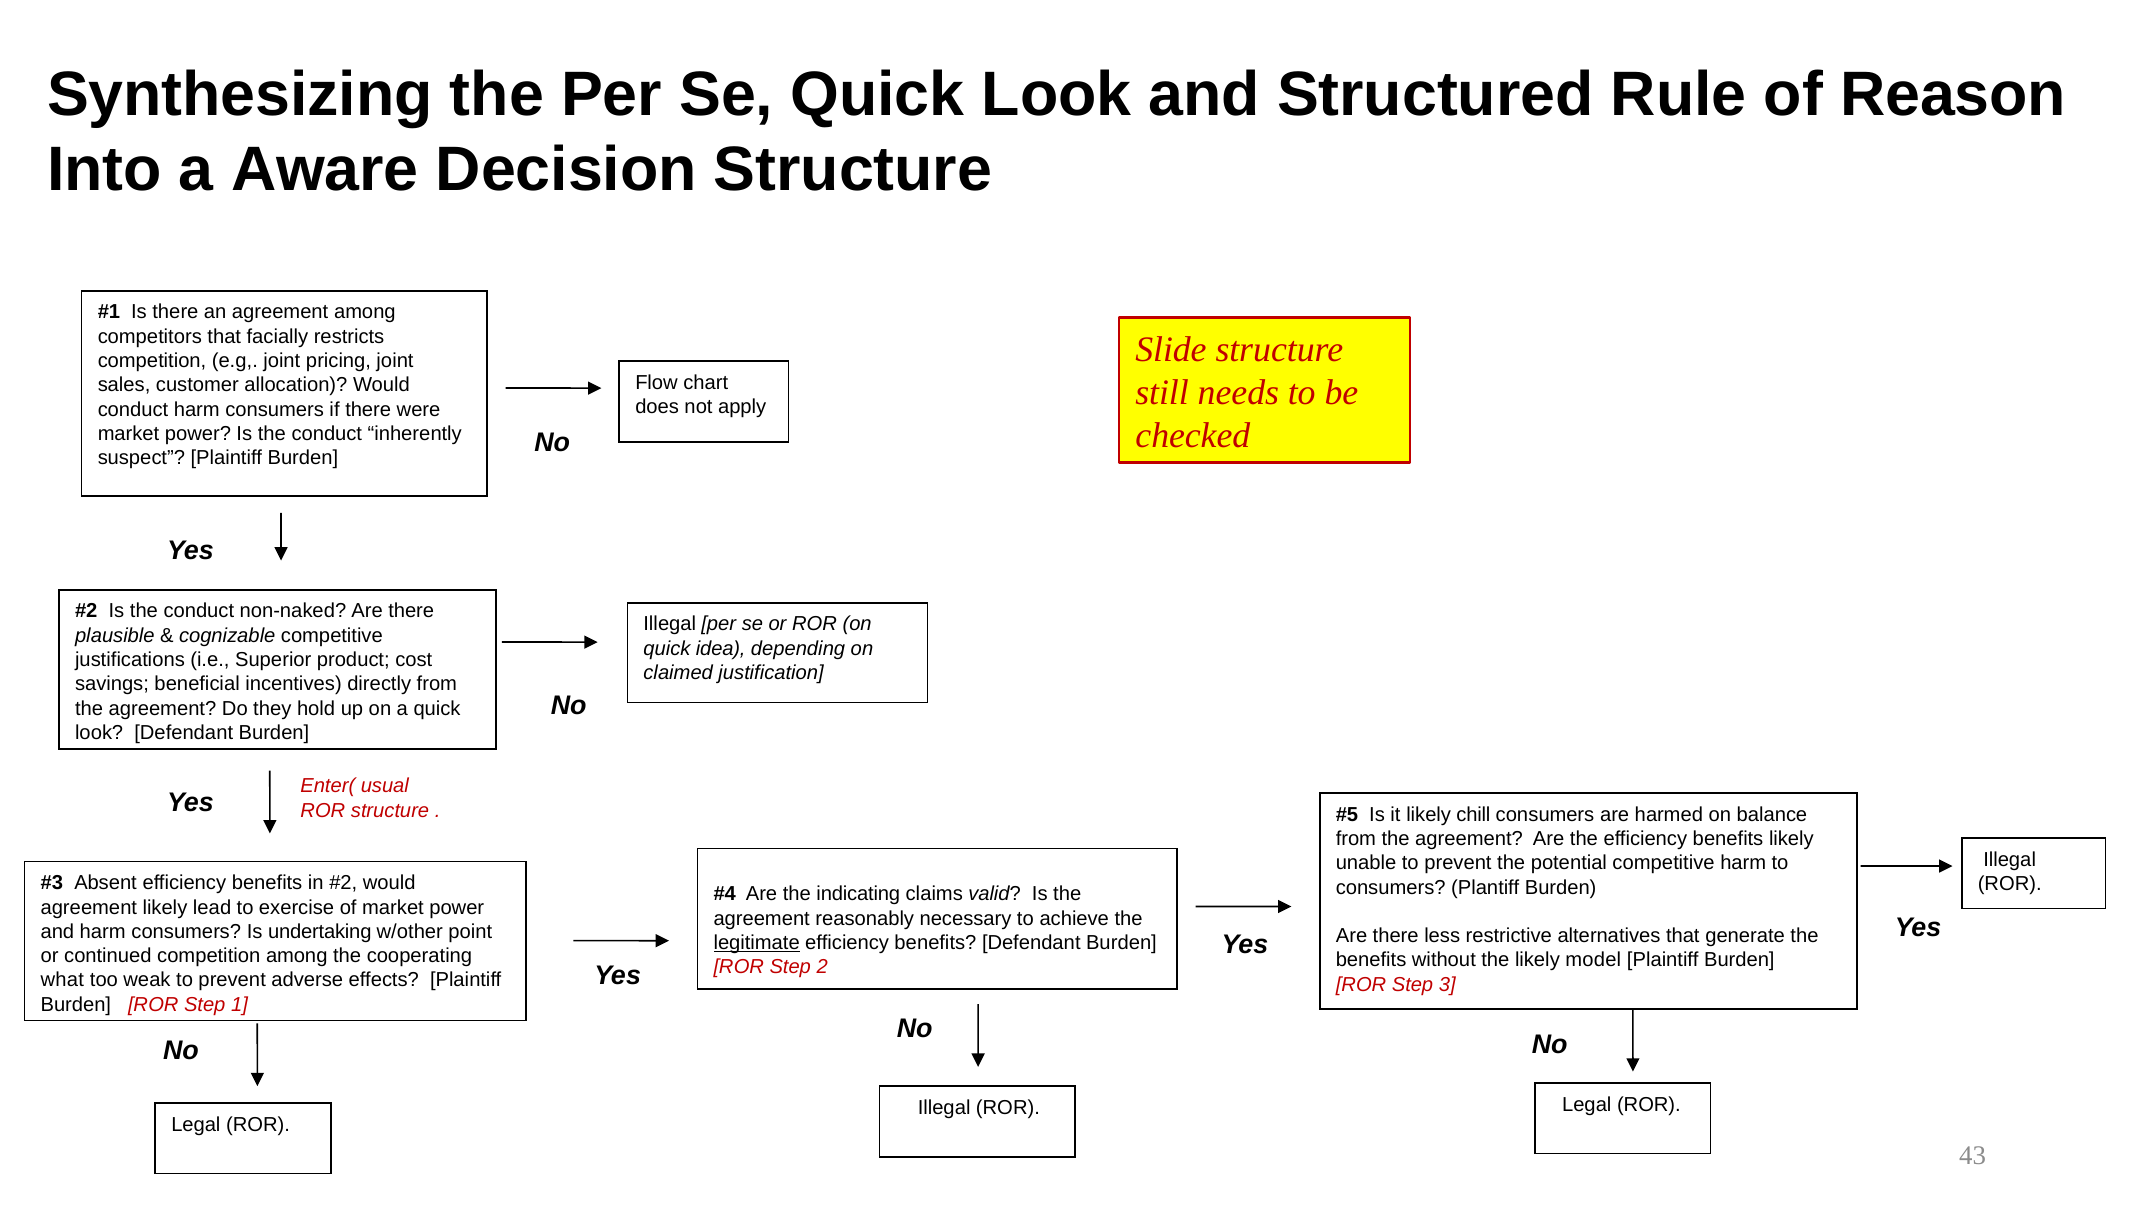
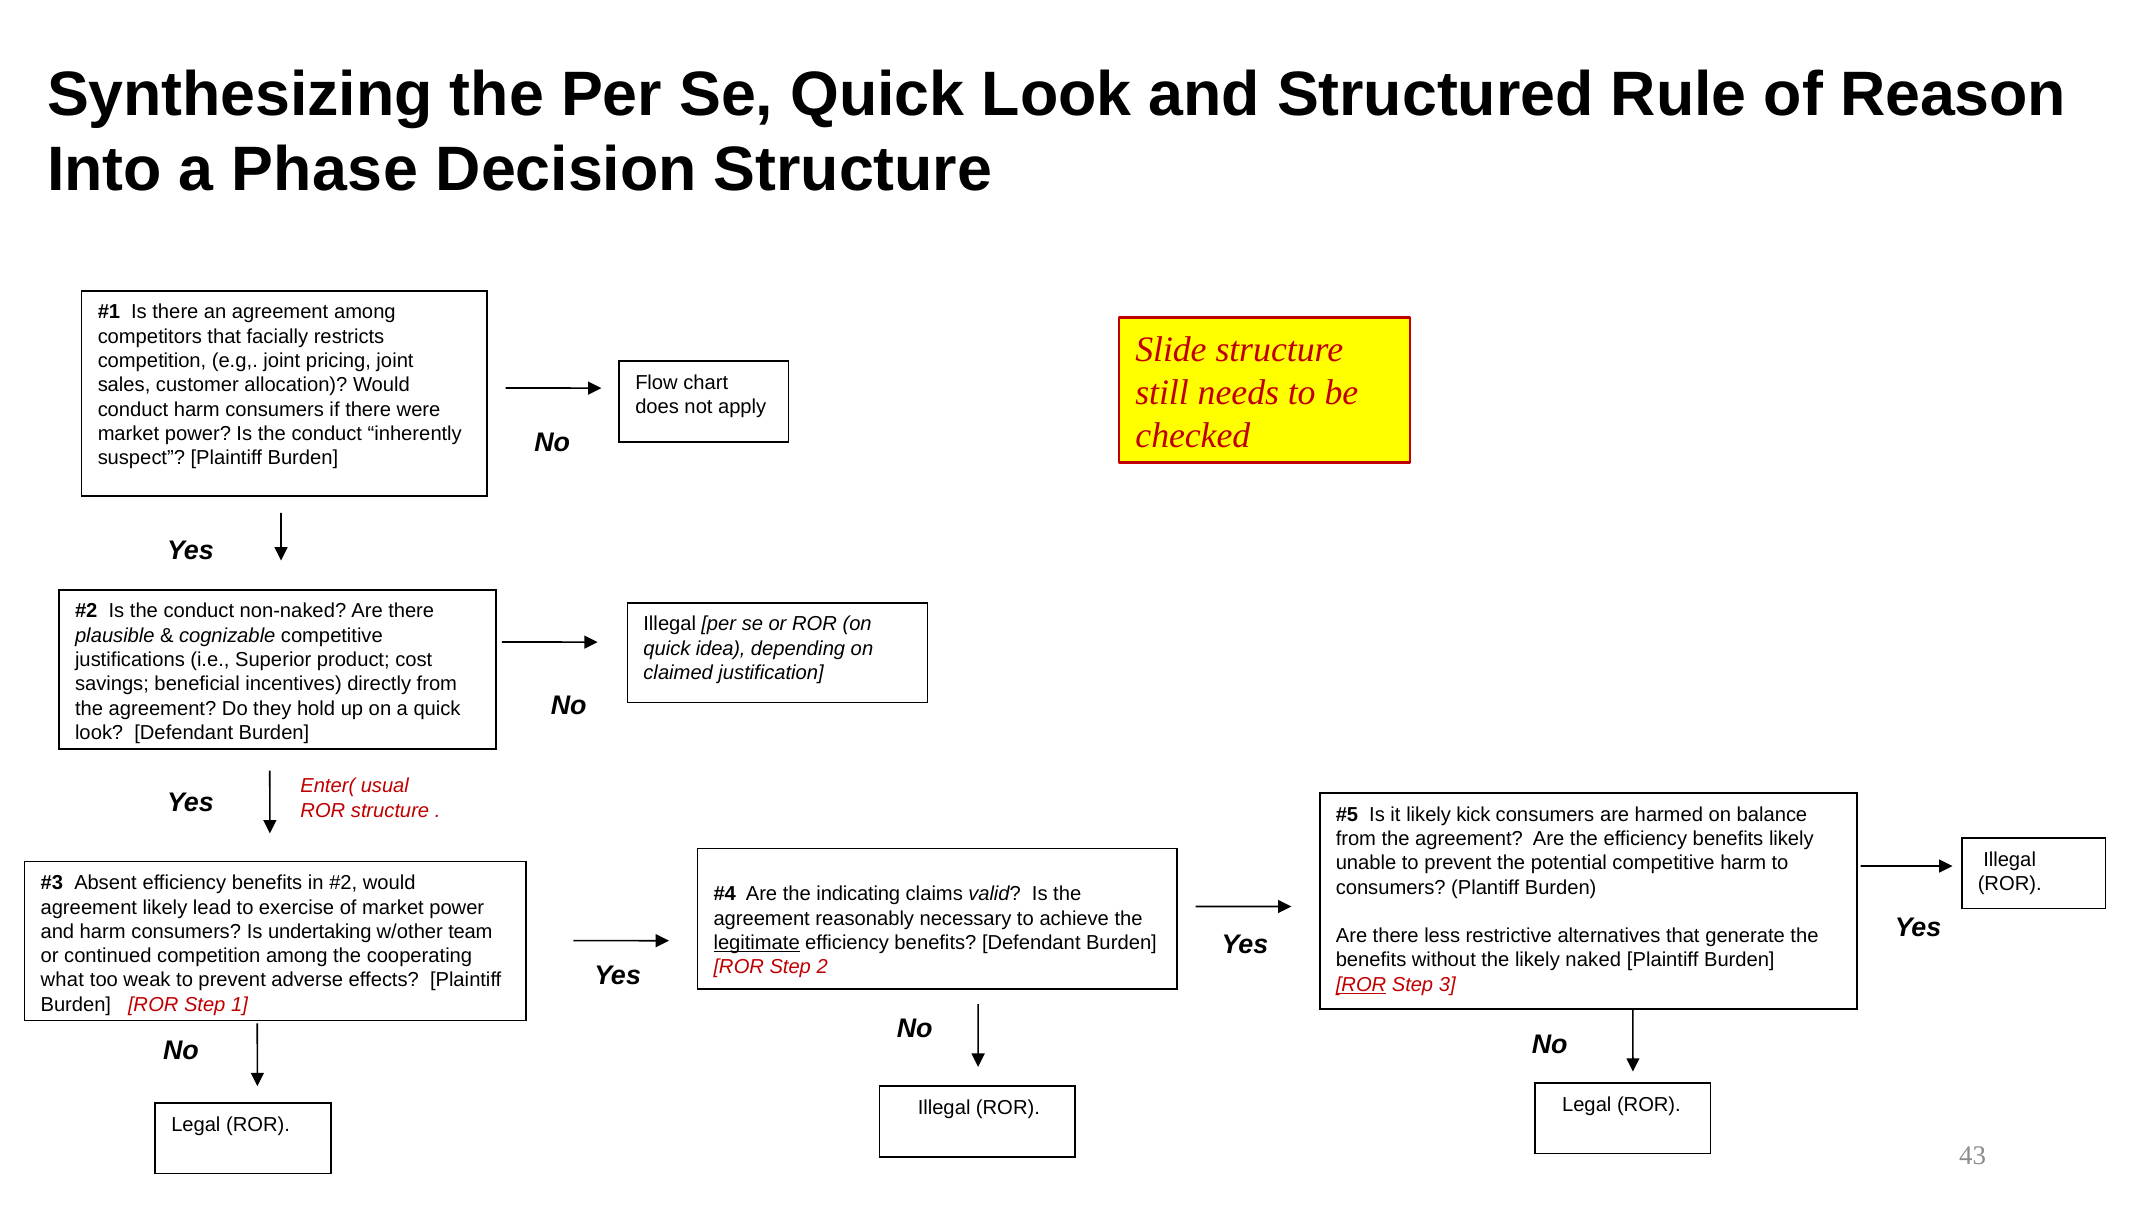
Aware: Aware -> Phase (325, 170)
chill: chill -> kick (1473, 814)
point: point -> team (470, 931)
model: model -> naked (1593, 960)
ROR underline: none -> present (1361, 984)
